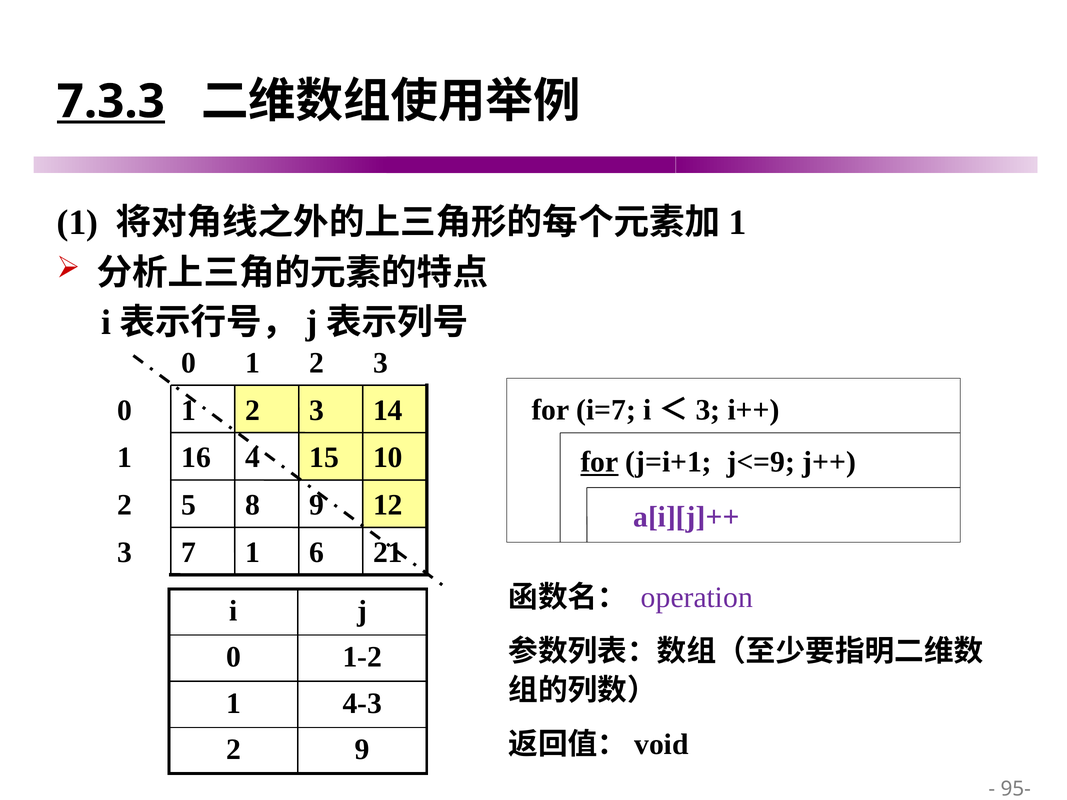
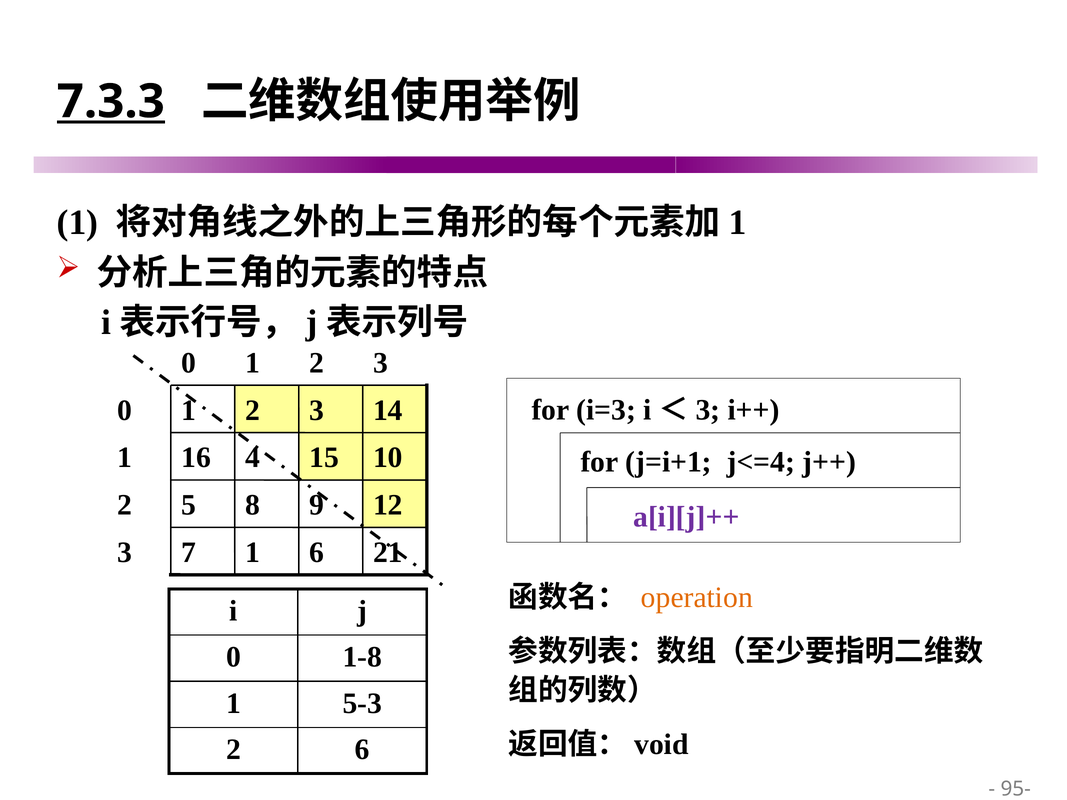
i=7: i=7 -> i=3 (606, 410)
for underline: present -> none (600, 462)
j<=9: j<=9 -> j<=4 (761, 462)
operation colour: purple -> orange (697, 598)
1-2: 1-2 -> 1-8 (362, 657)
4-3: 4-3 -> 5-3 (362, 704)
2 9: 9 -> 6 (362, 750)
